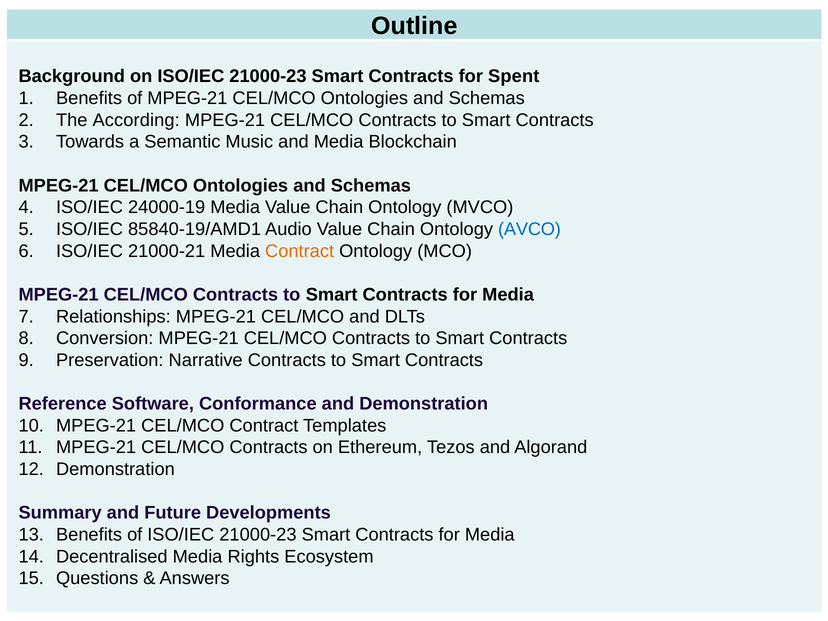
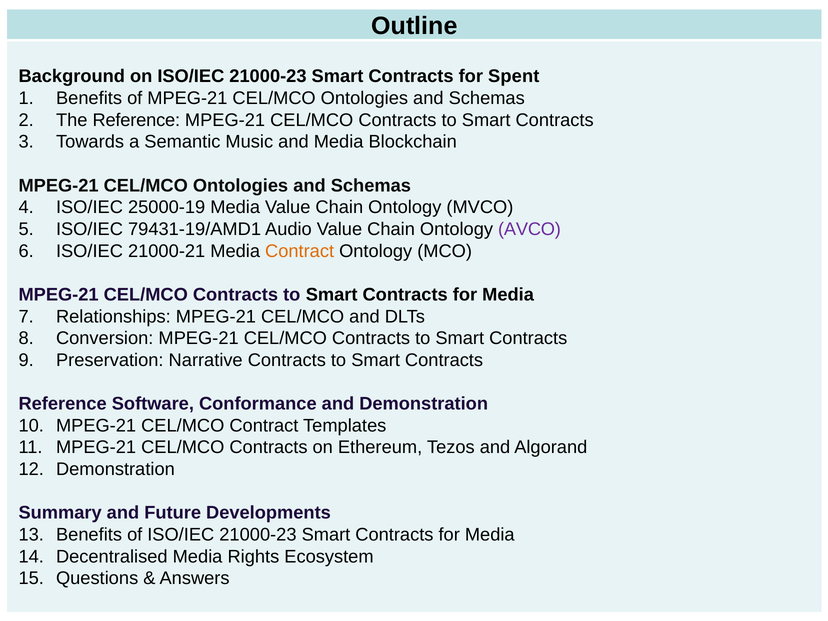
The According: According -> Reference (136, 120)
24000-19: 24000-19 -> 25000-19 (167, 207)
85840-19/AMD1: 85840-19/AMD1 -> 79431-19/AMD1 (195, 229)
AVCO colour: blue -> purple (529, 229)
